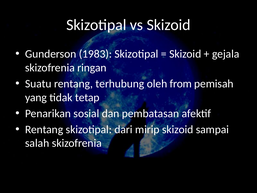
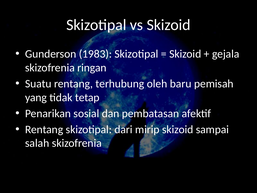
from: from -> baru (181, 84)
